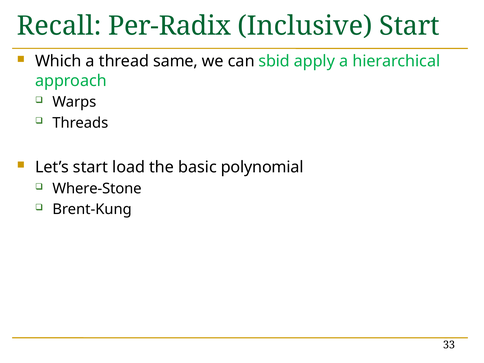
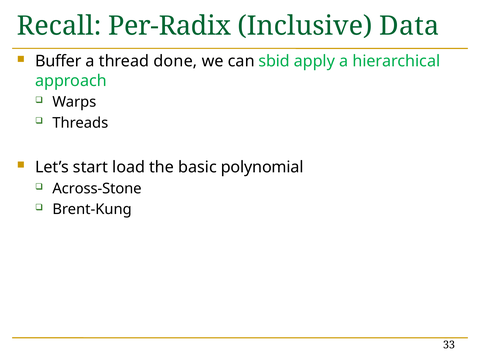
Inclusive Start: Start -> Data (409, 26)
Which: Which -> Buffer (58, 61)
same: same -> done (175, 61)
Where-Stone: Where-Stone -> Across-Stone (97, 189)
